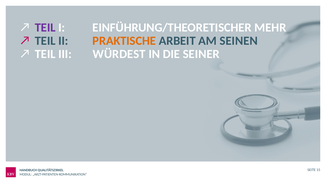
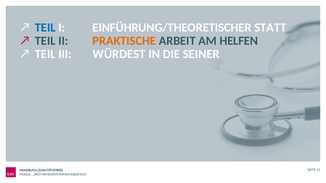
TEIL colour: purple -> blue (45, 28)
MEHR: MEHR -> STATT (270, 28)
SEINEN: SEINEN -> HELFEN (239, 41)
